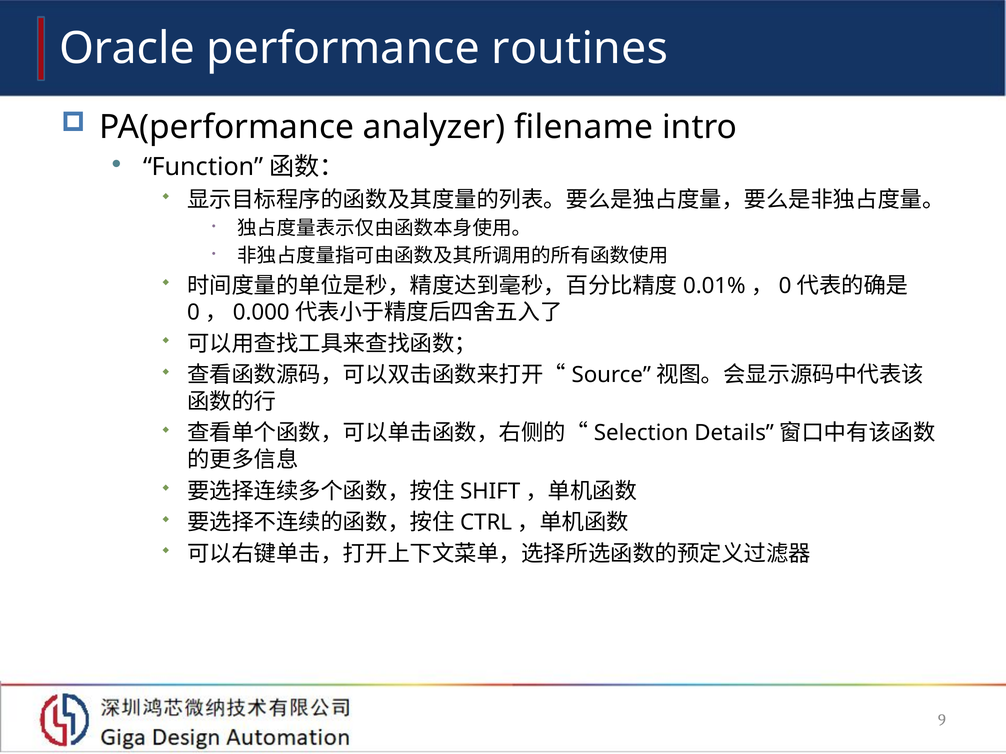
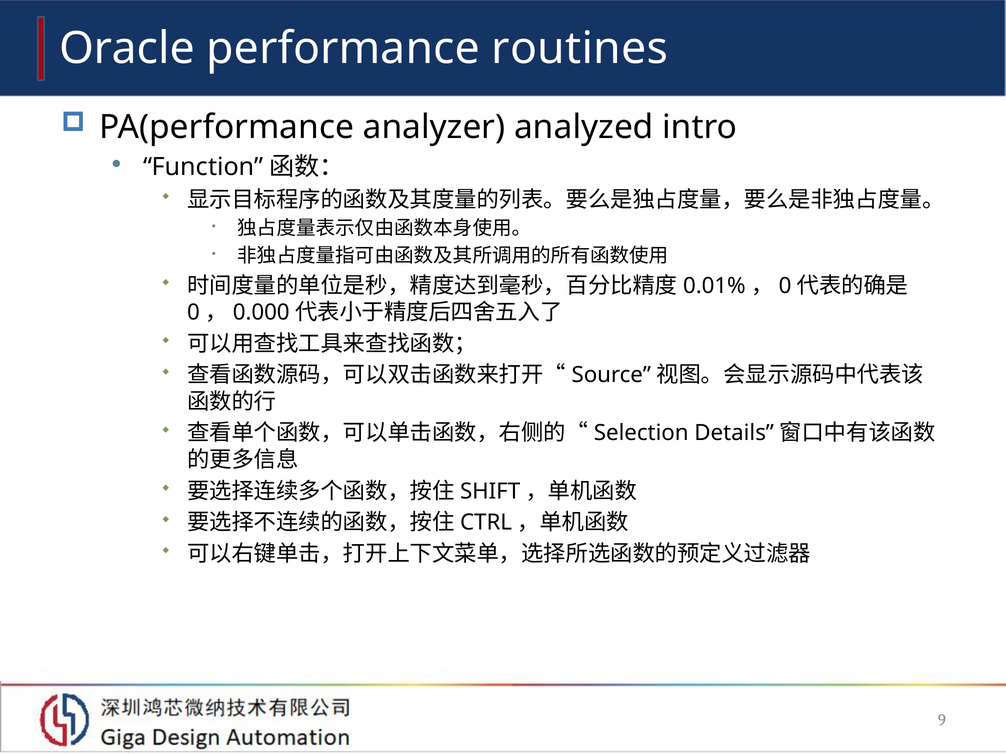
filename: filename -> analyzed (584, 127)
